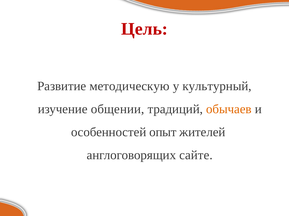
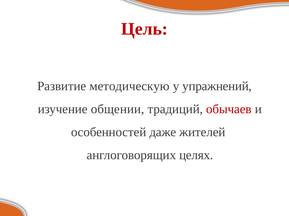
культурный: культурный -> упражнений (217, 86)
обычаев colour: orange -> red (229, 109)
опыт: опыт -> даже (163, 133)
сайте: сайте -> целях (196, 156)
